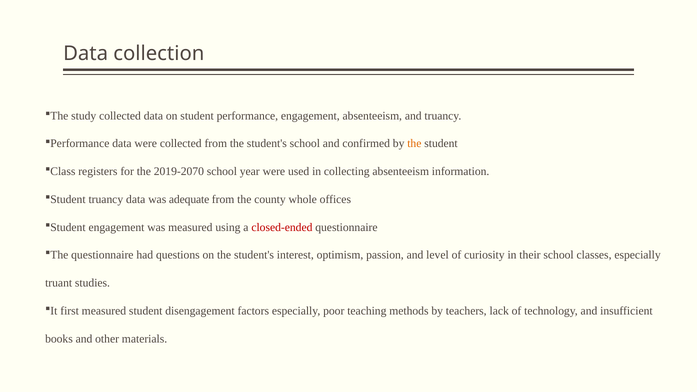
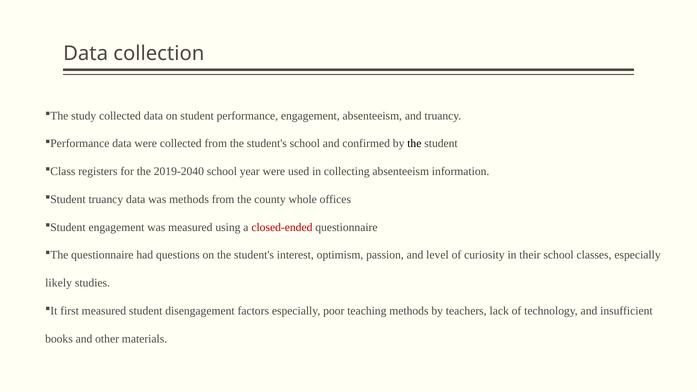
the colour: orange -> black (414, 144)
2019-2070: 2019-2070 -> 2019-2040 (179, 172)
was adequate: adequate -> methods (189, 199)
truant: truant -> likely (59, 283)
